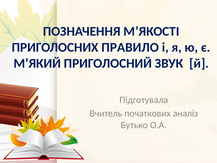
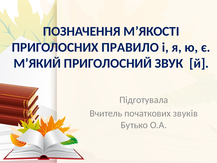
аналіз: аналіз -> звуків (185, 113)
